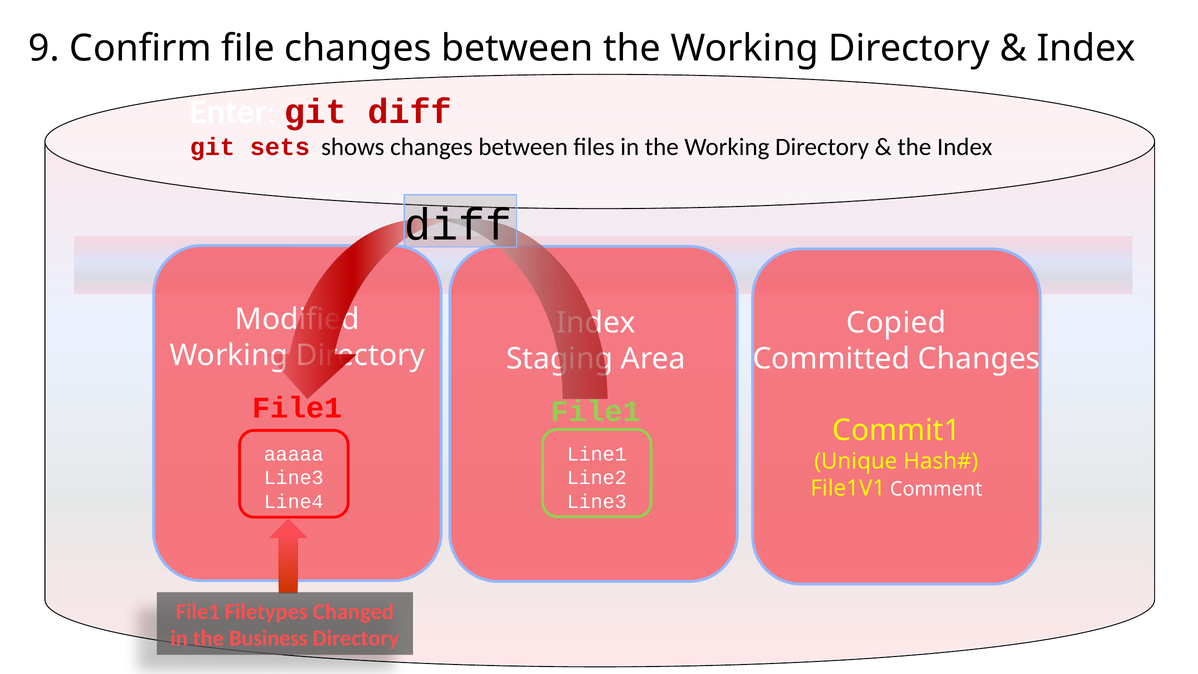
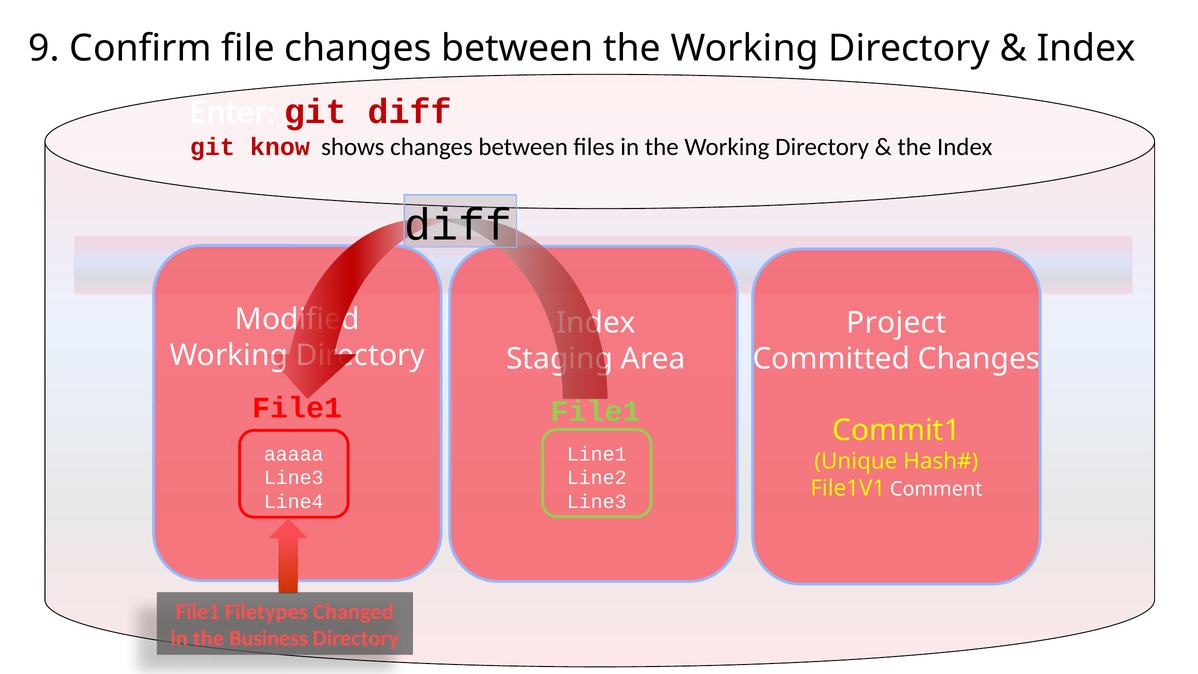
sets: sets -> know (280, 147)
Copied: Copied -> Project (896, 323)
